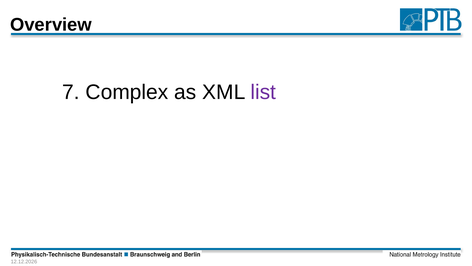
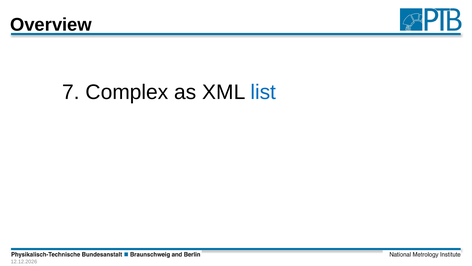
list colour: purple -> blue (263, 92)
